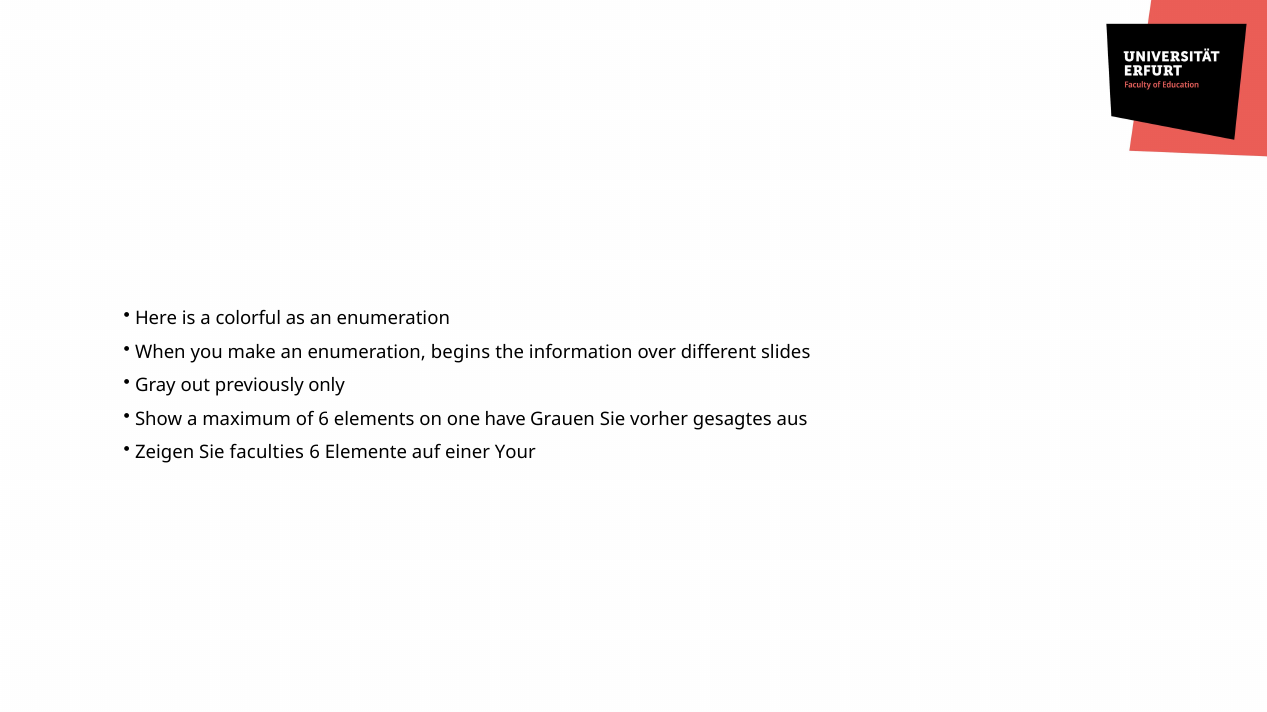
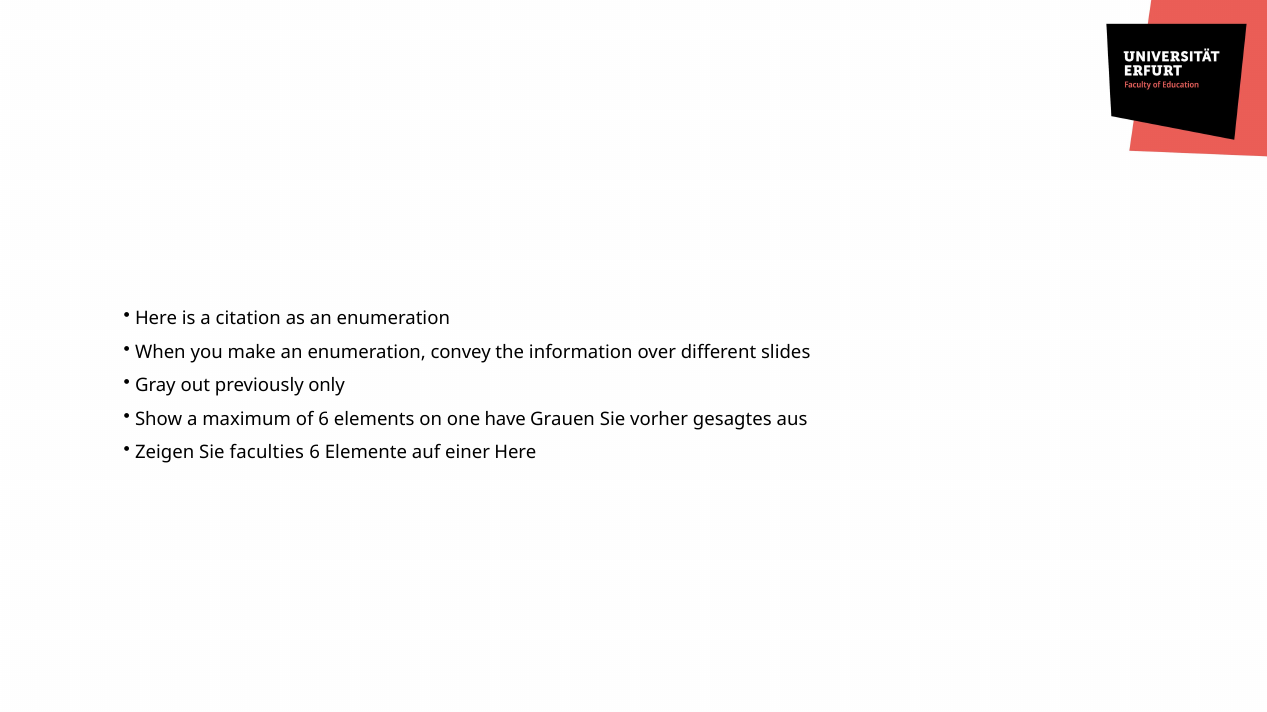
colorful: colorful -> citation (248, 319)
begins: begins -> convey (461, 353)
einer Your: Your -> Here (515, 453)
